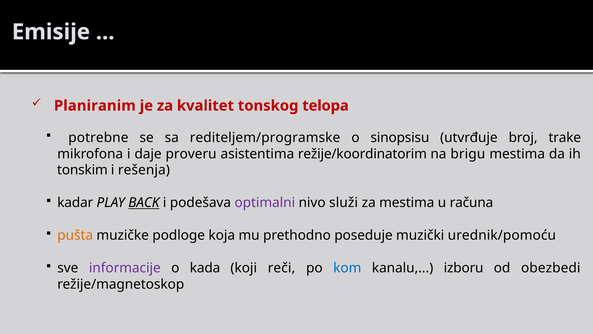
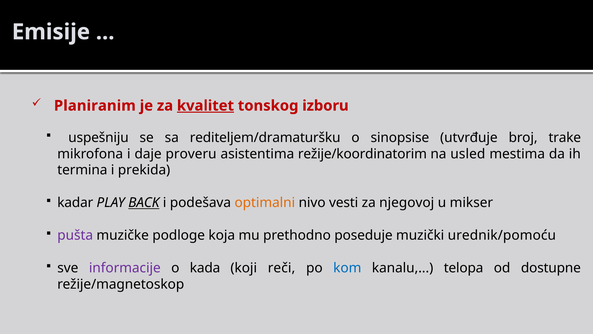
kvalitet underline: none -> present (205, 106)
telopa: telopa -> izboru (325, 106)
potrebne: potrebne -> uspešniju (99, 137)
rediteljem/programske: rediteljem/programske -> rediteljem/dramaturšku (265, 137)
sinopsisu: sinopsisu -> sinopsise (400, 137)
brigu: brigu -> usled (468, 154)
tonskim: tonskim -> termina (82, 170)
rešenja: rešenja -> prekida (144, 170)
optimalni colour: purple -> orange (265, 203)
služi: služi -> vesti (344, 203)
za mestima: mestima -> njegovoj (407, 203)
računa: računa -> mikser (471, 203)
pušta colour: orange -> purple (75, 235)
izboru: izboru -> telopa (464, 268)
obezbedi: obezbedi -> dostupne (551, 268)
